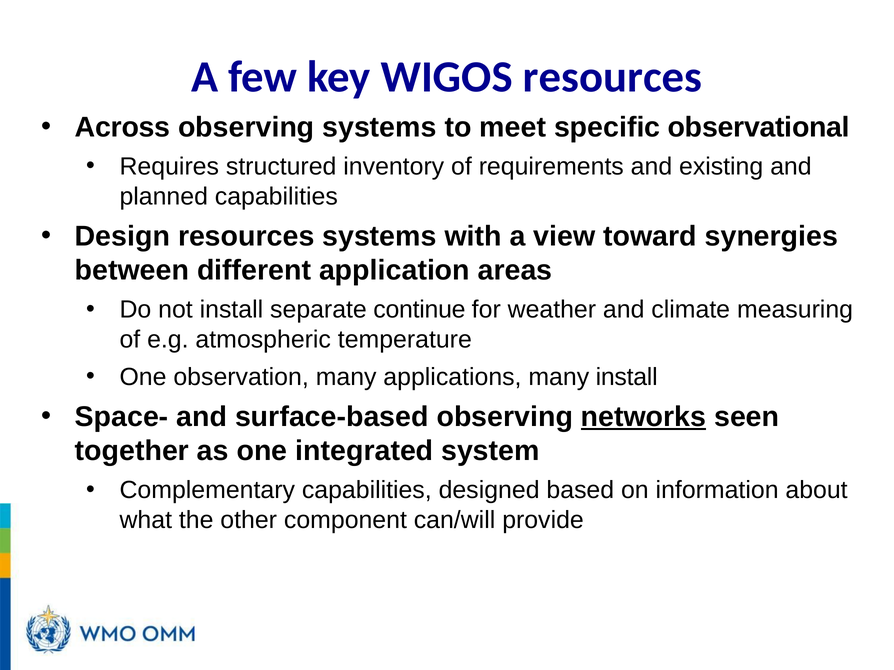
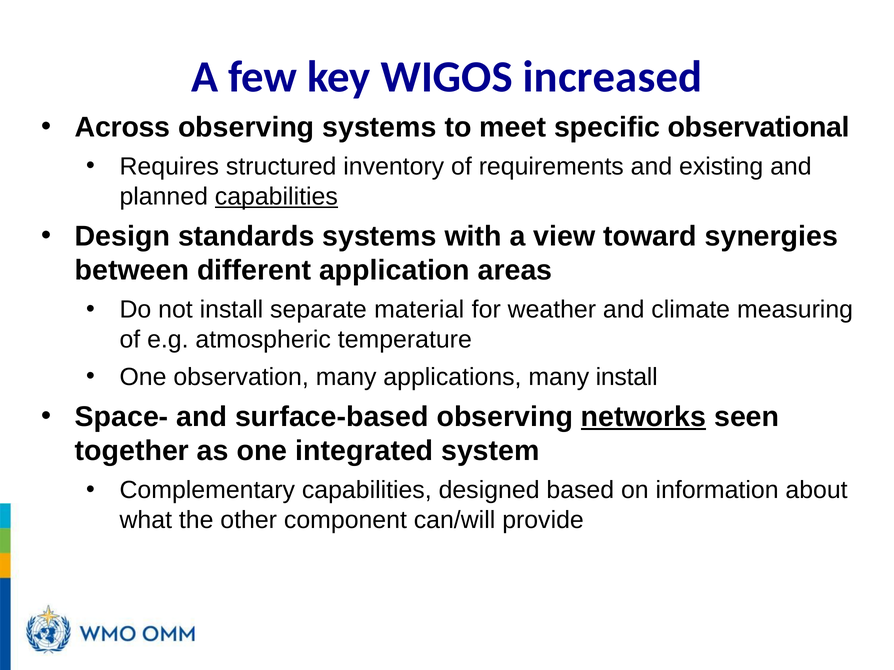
WIGOS resources: resources -> increased (613, 77)
capabilities underline: none -> present (276, 197)
Design resources: resources -> standards (246, 236)
continue: continue -> material (419, 310)
